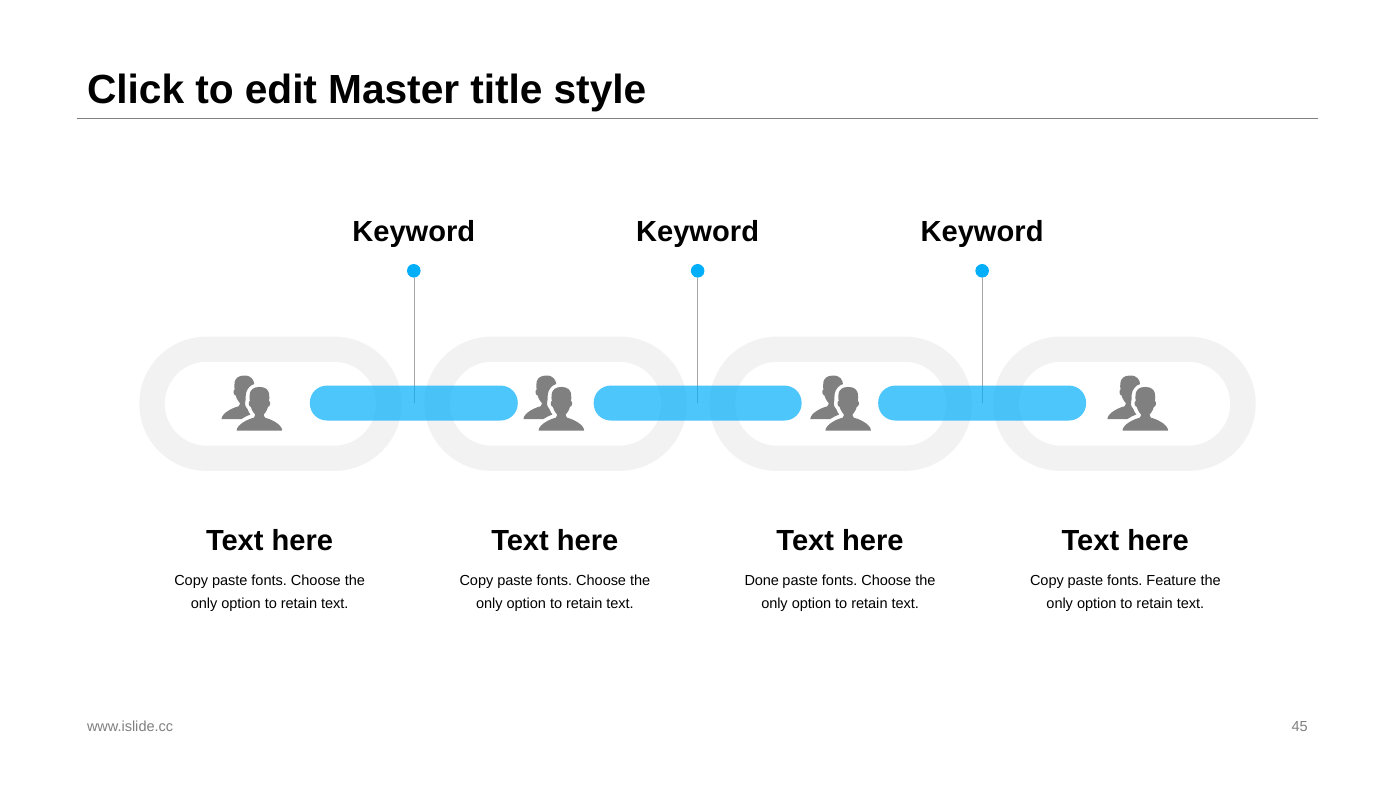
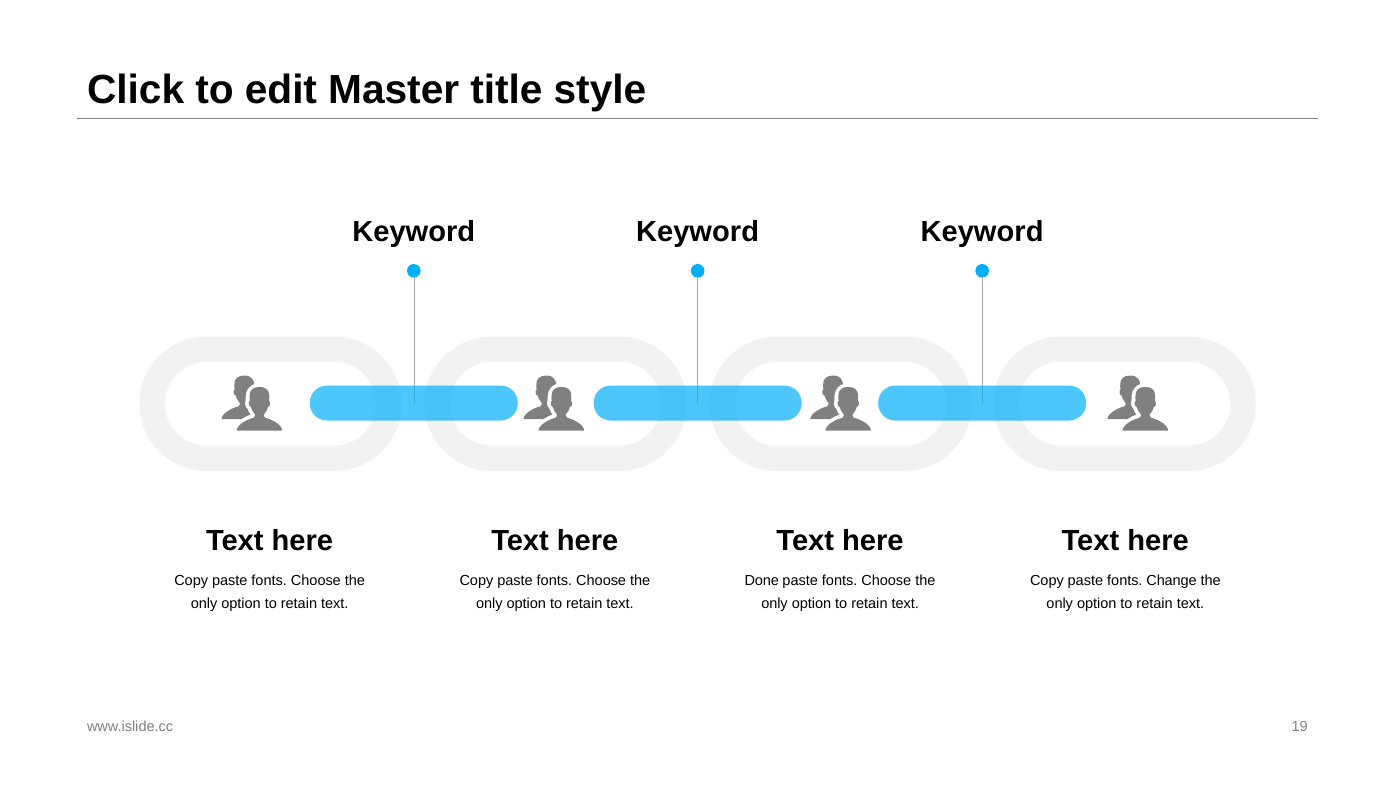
Feature: Feature -> Change (1172, 580)
45: 45 -> 19 (1300, 727)
